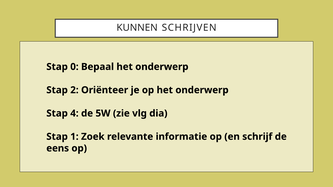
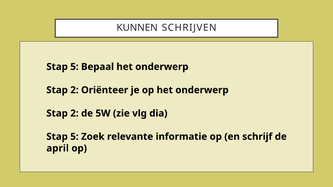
0: 0 -> 5 (74, 67)
4: 4 -> 2 (74, 114)
1: 1 -> 5 (74, 137)
eens: eens -> april (58, 148)
